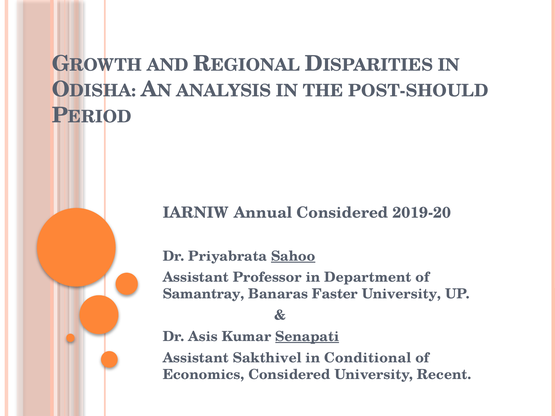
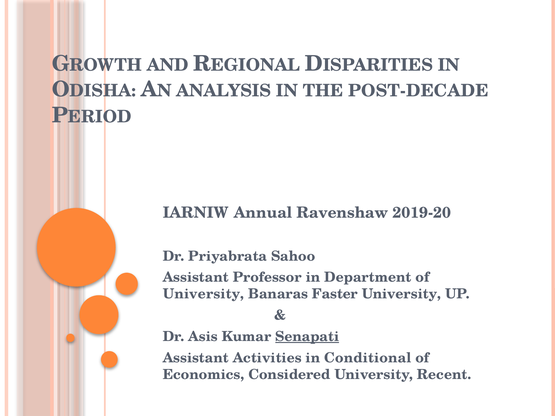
POST-SHOULD: POST-SHOULD -> POST-DECADE (418, 91)
Annual Considered: Considered -> Ravenshaw (342, 213)
Sahoo underline: present -> none (293, 256)
Samantray: Samantray -> University (203, 294)
Sakthivel: Sakthivel -> Activities (267, 358)
